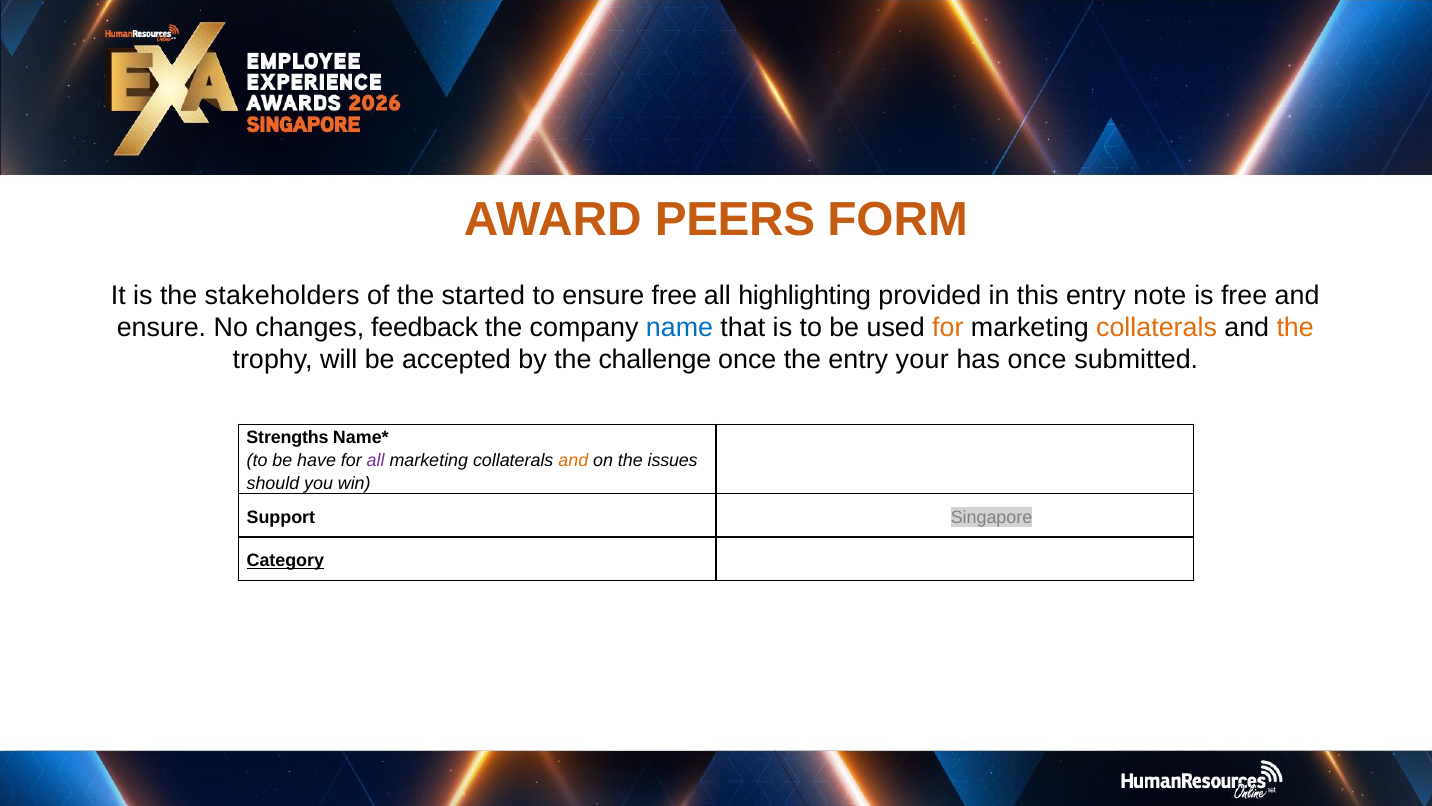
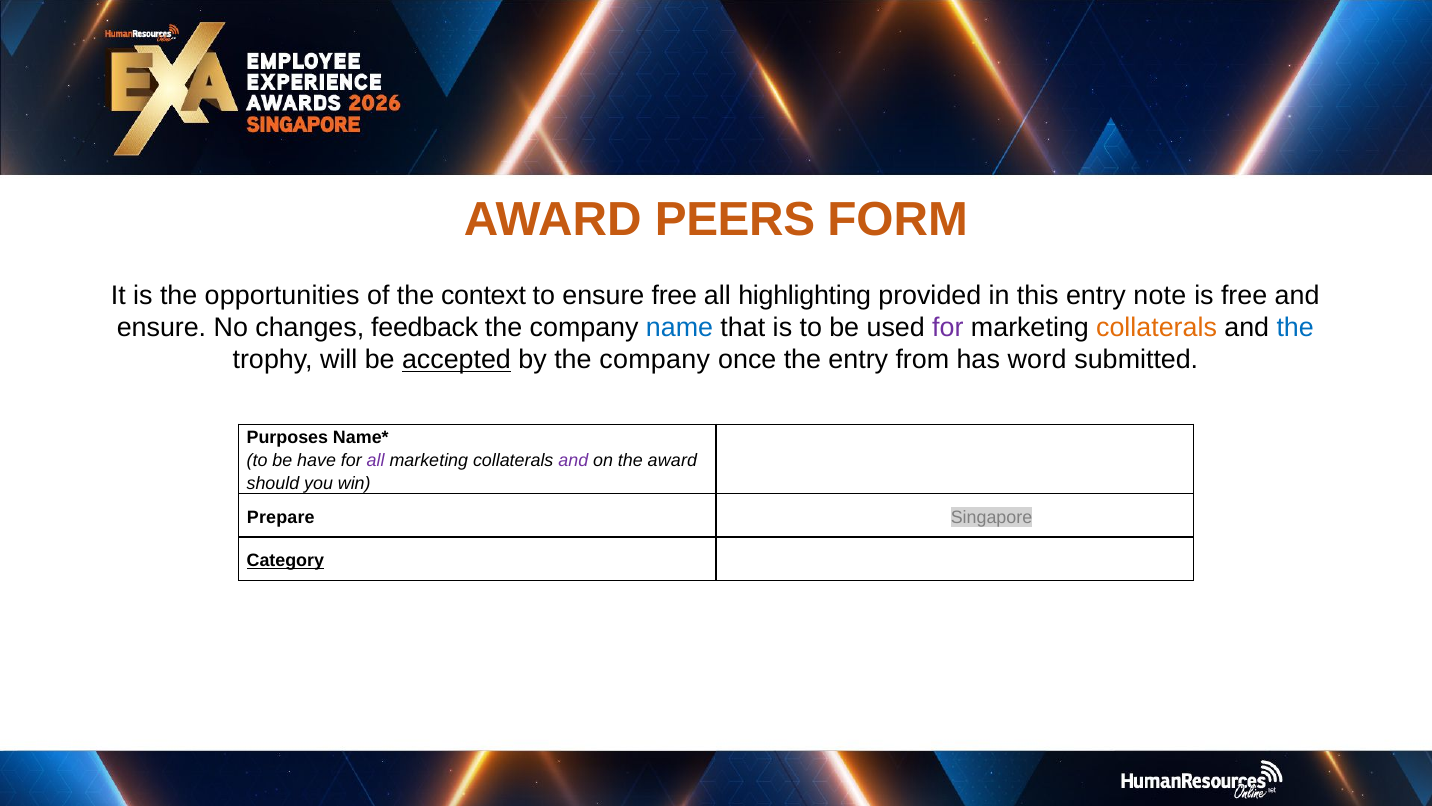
stakeholders: stakeholders -> opportunities (282, 295)
started: started -> context (484, 295)
for colour: orange -> purple (948, 328)
the colour: orange -> blue (1295, 328)
accepted underline: none -> present (456, 360)
by the challenge: challenge -> company (655, 360)
your: your -> from (922, 360)
has once: once -> word (1037, 360)
Strengths: Strengths -> Purposes (287, 437)
and colour: orange -> purple (573, 460)
the issues: issues -> award (672, 460)
Support: Support -> Prepare (281, 517)
